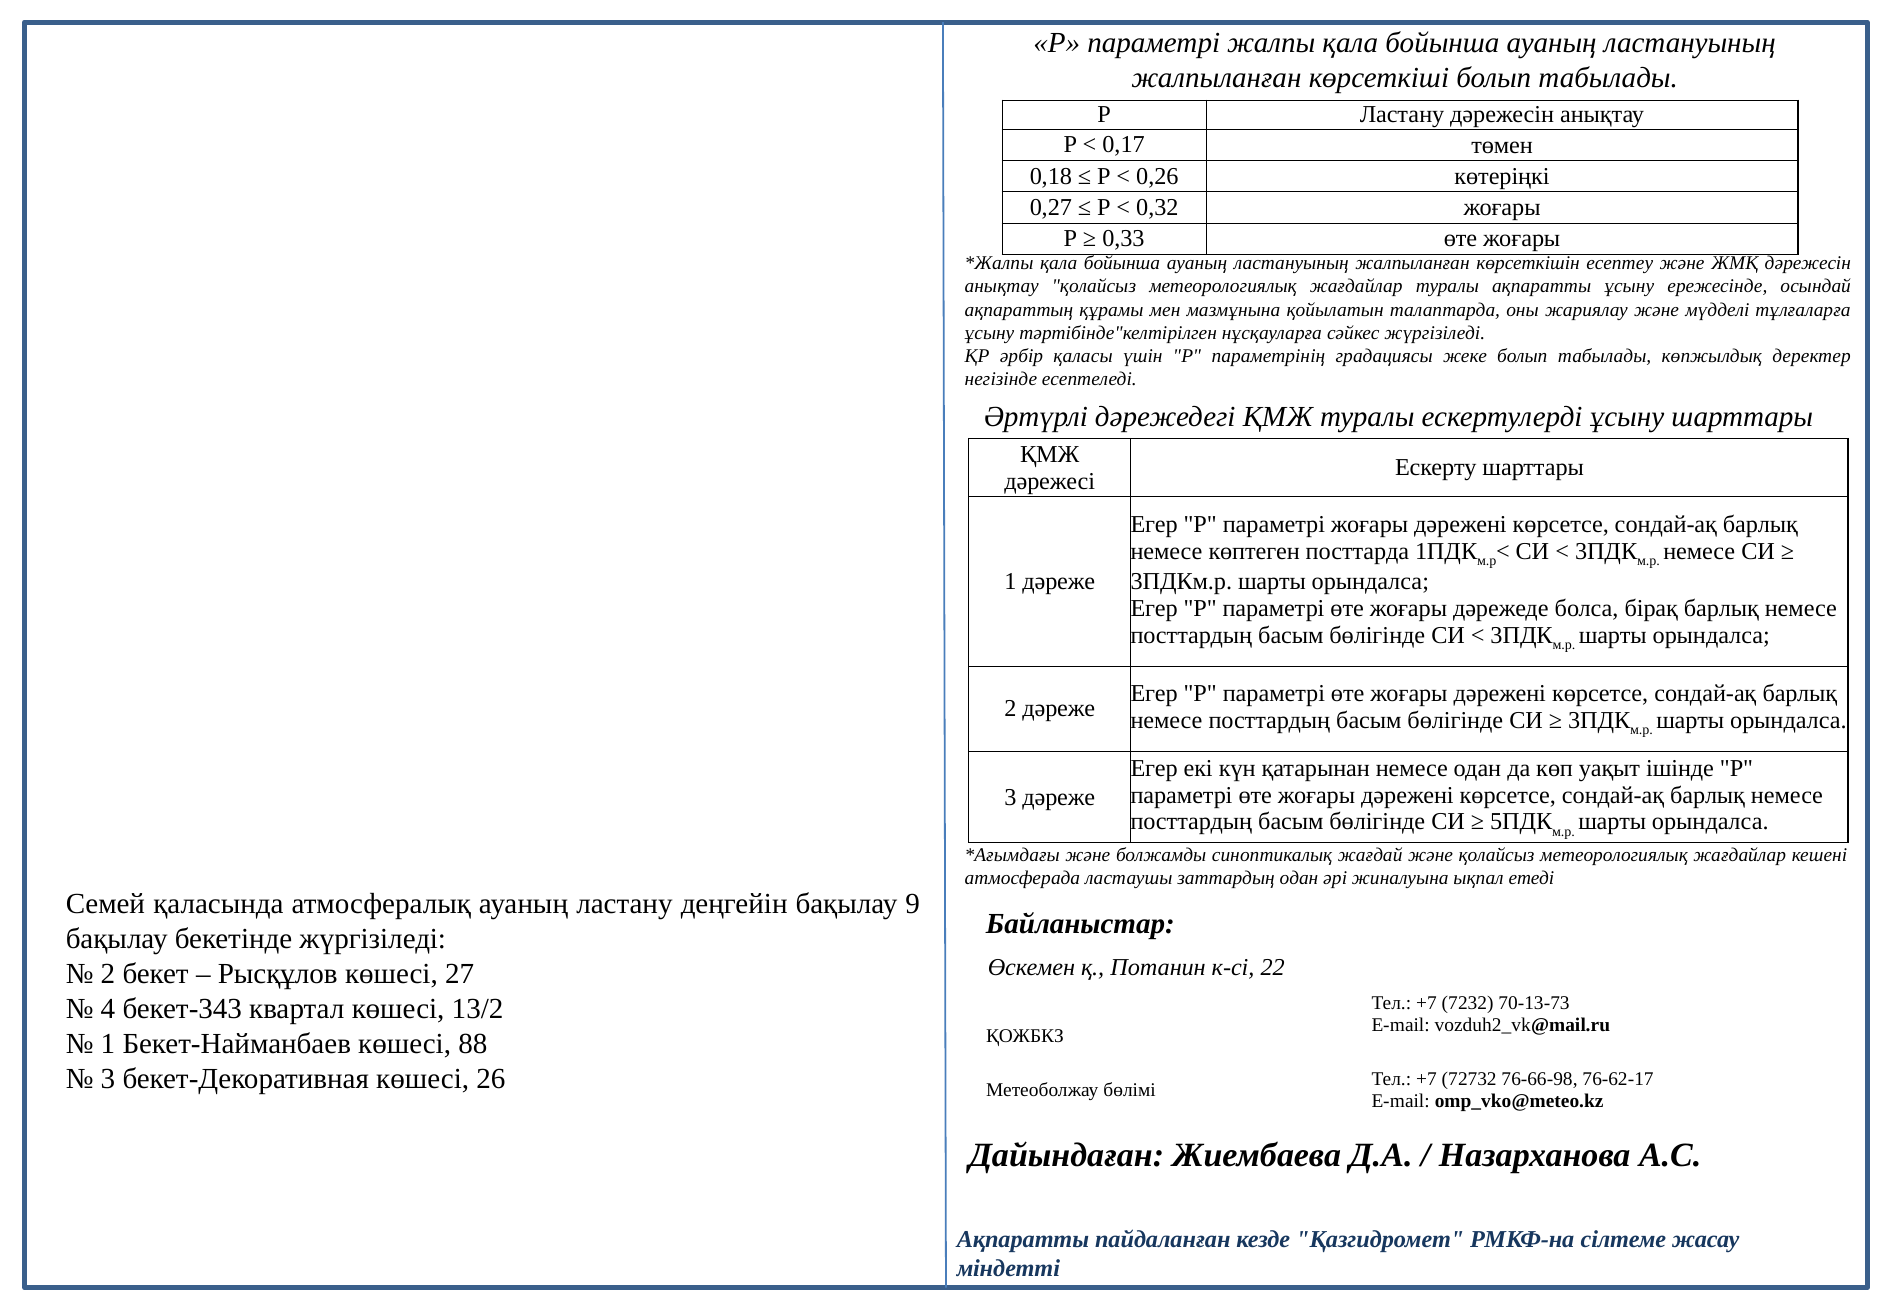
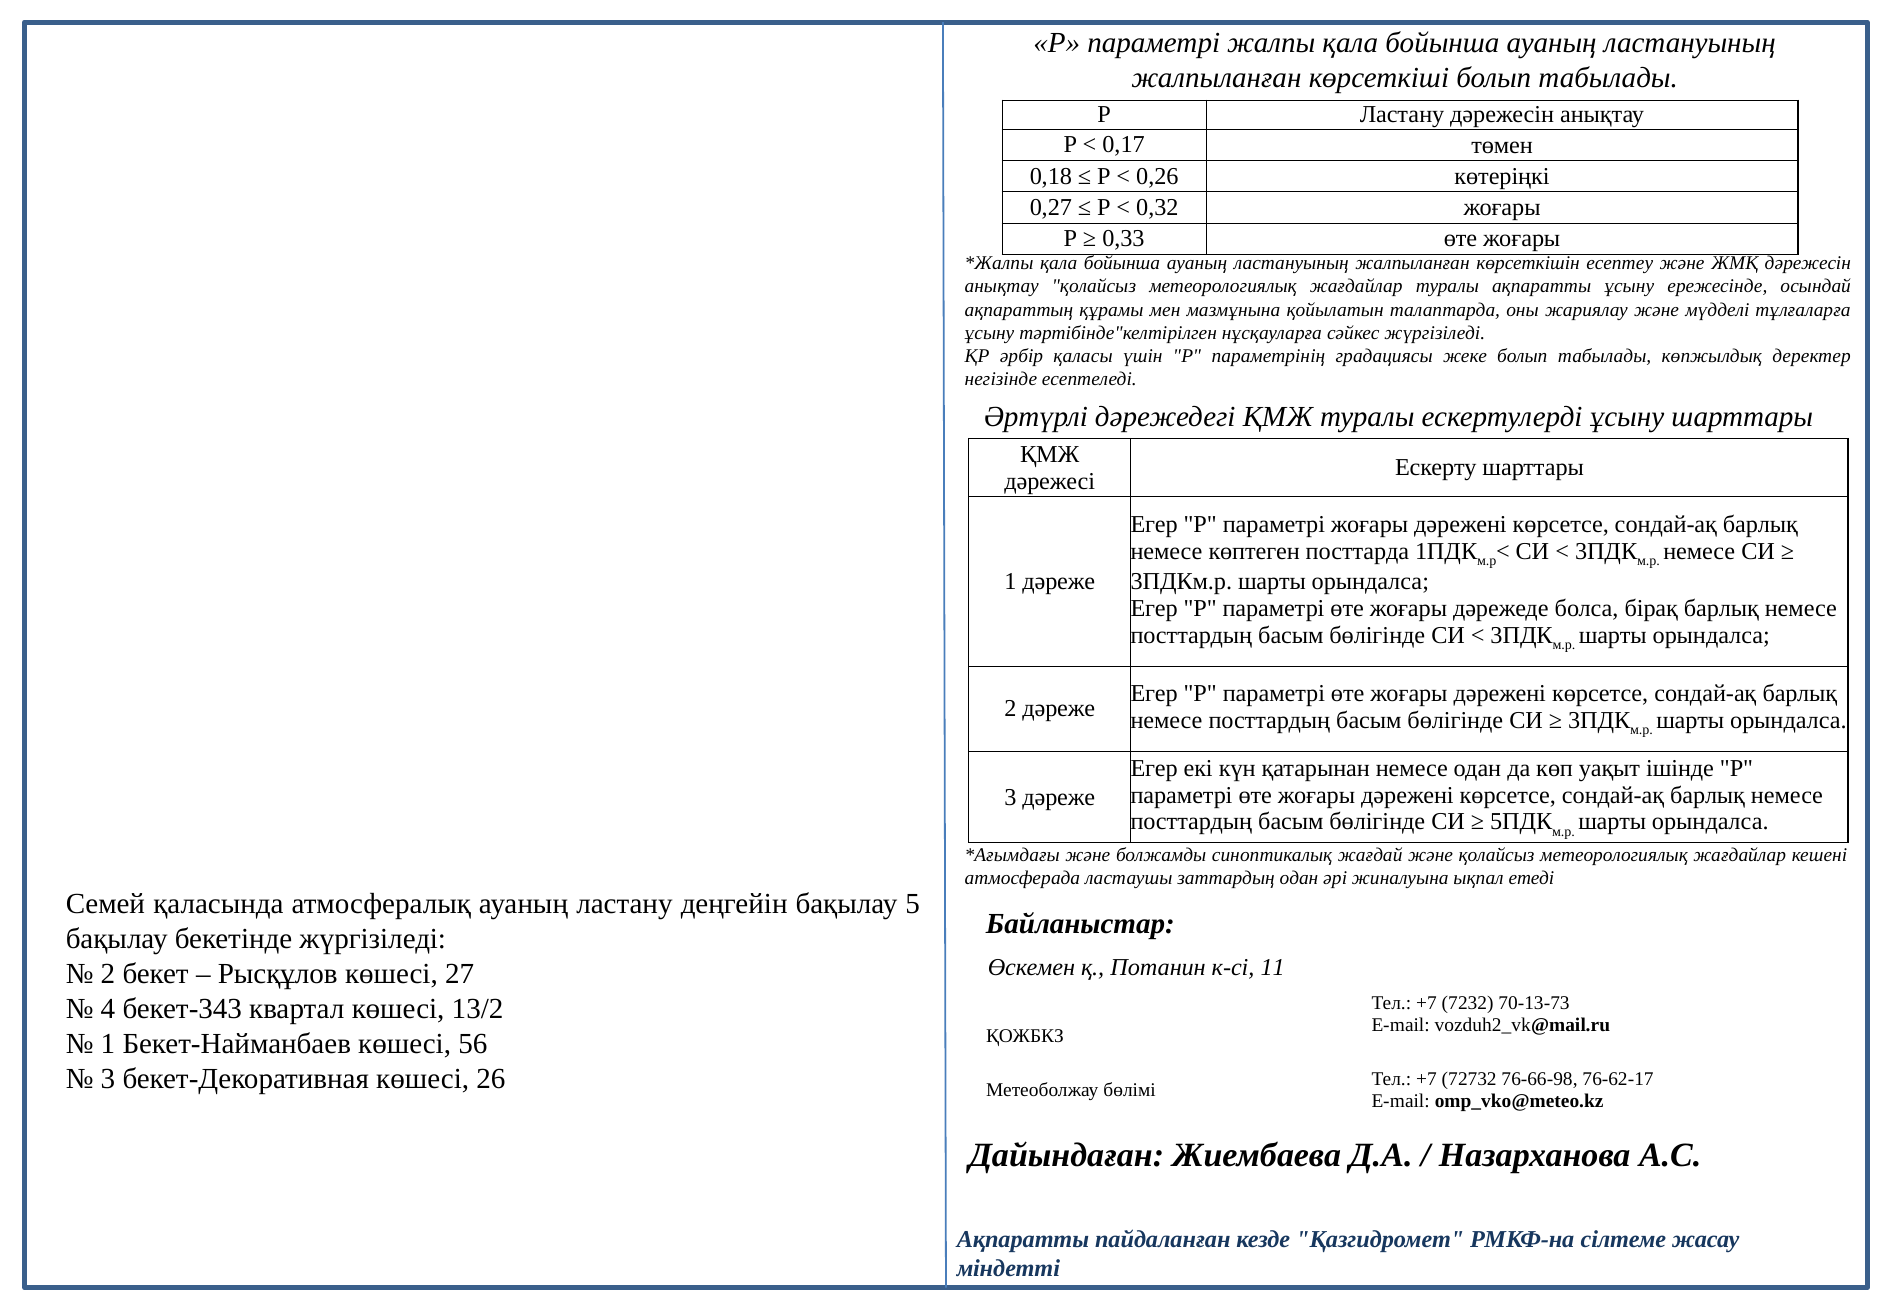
9: 9 -> 5 (913, 904)
22: 22 -> 11 (1273, 968)
88: 88 -> 56 (473, 1044)
